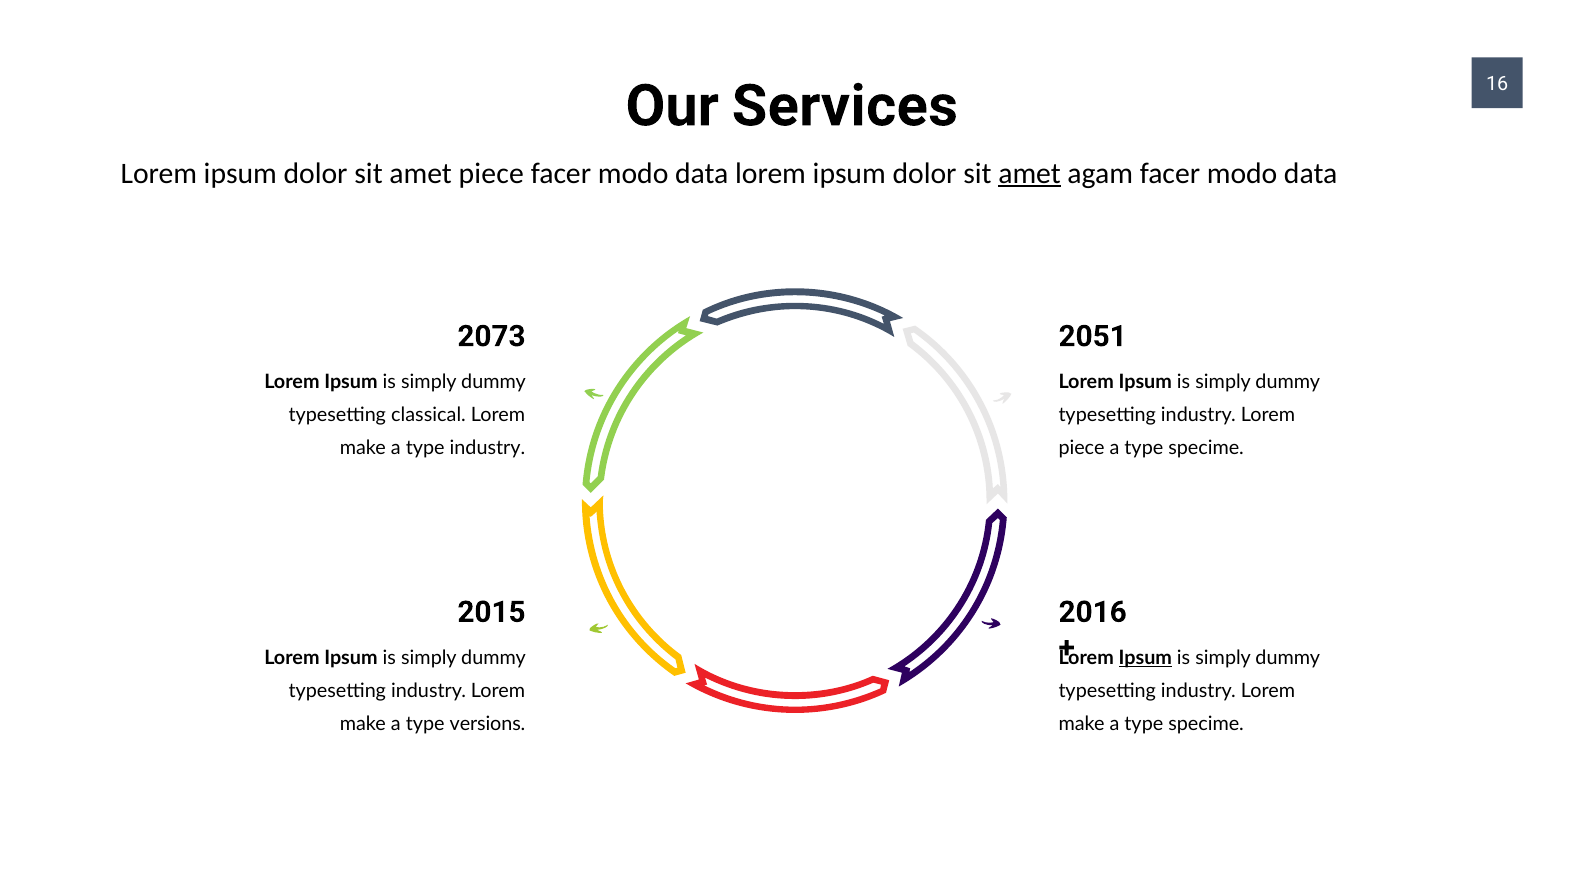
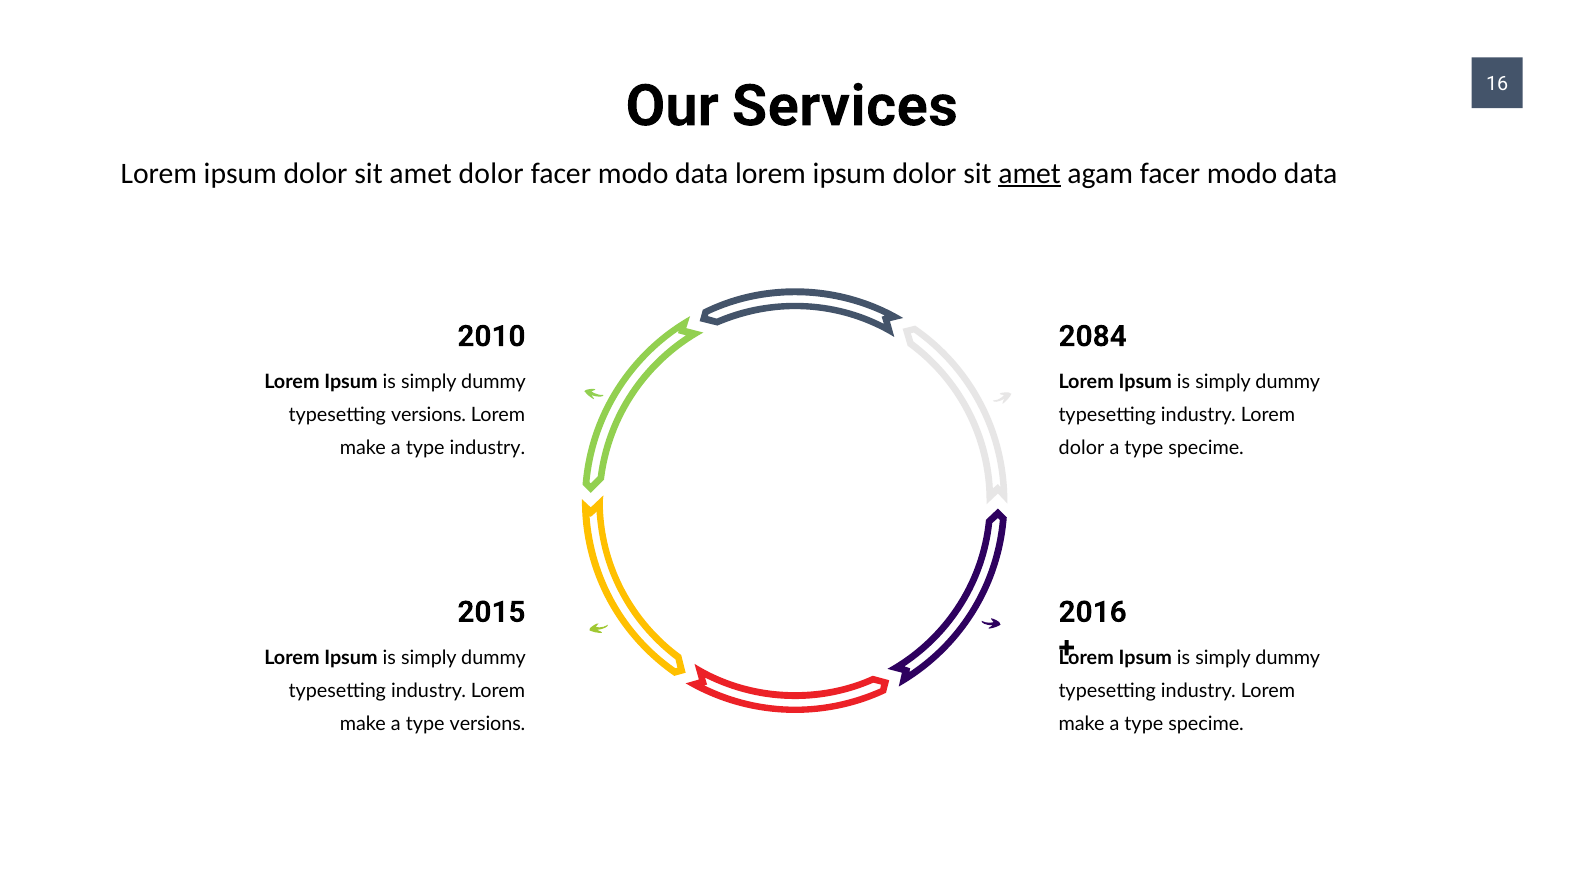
amet piece: piece -> dolor (491, 173)
2073: 2073 -> 2010 (491, 336)
2051: 2051 -> 2084 (1093, 336)
typesetting classical: classical -> versions (429, 415)
piece: piece -> dolor (1081, 448)
Ipsum underline: present -> none (1145, 658)
